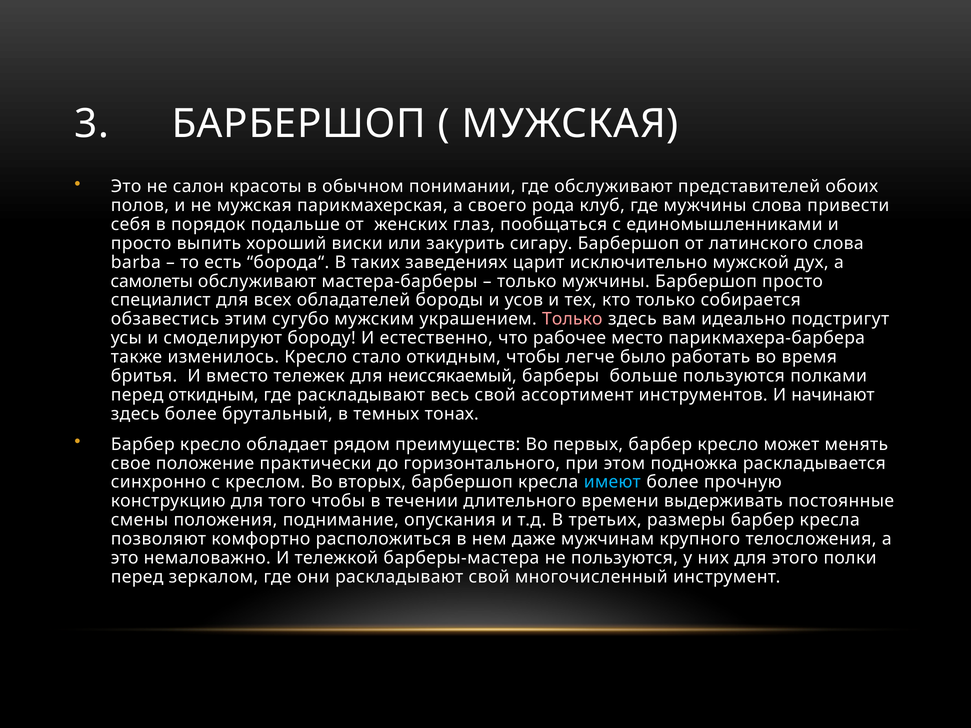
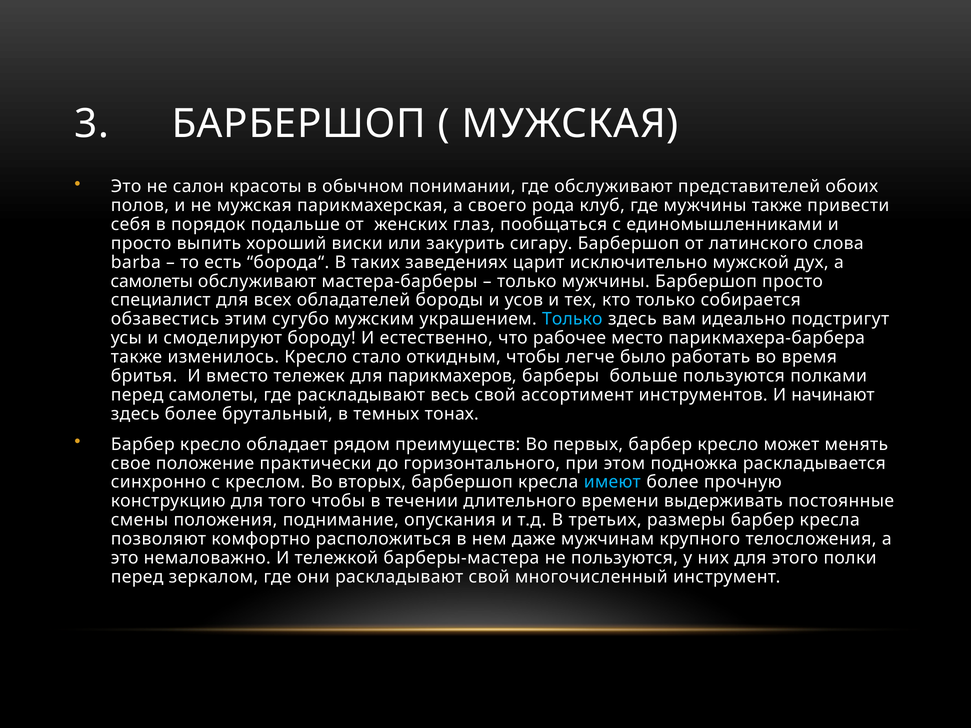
мужчины слова: слова -> также (777, 205)
Только colour: pink -> light blue (572, 319)
неиссякаемый: неиссякаемый -> парикмахеров (452, 376)
перед откидным: откидным -> самолеты (213, 395)
